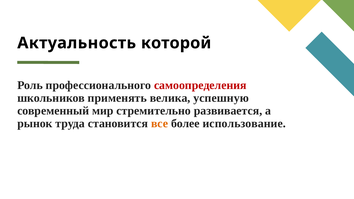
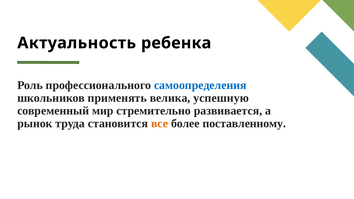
которой: которой -> ребенка (176, 43)
самоопределения colour: red -> blue (200, 85)
использование: использование -> поставленному (244, 124)
